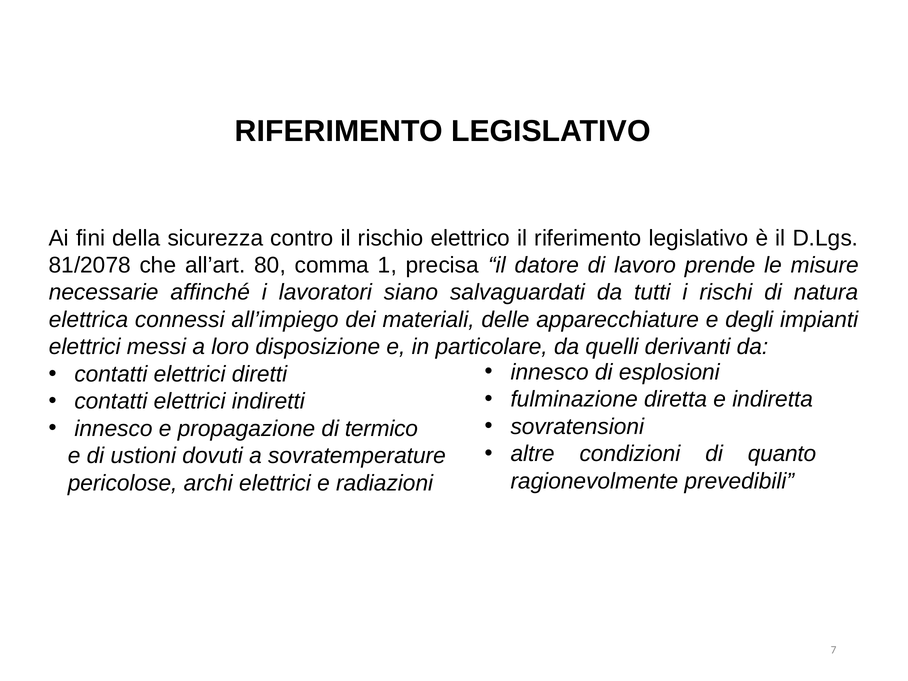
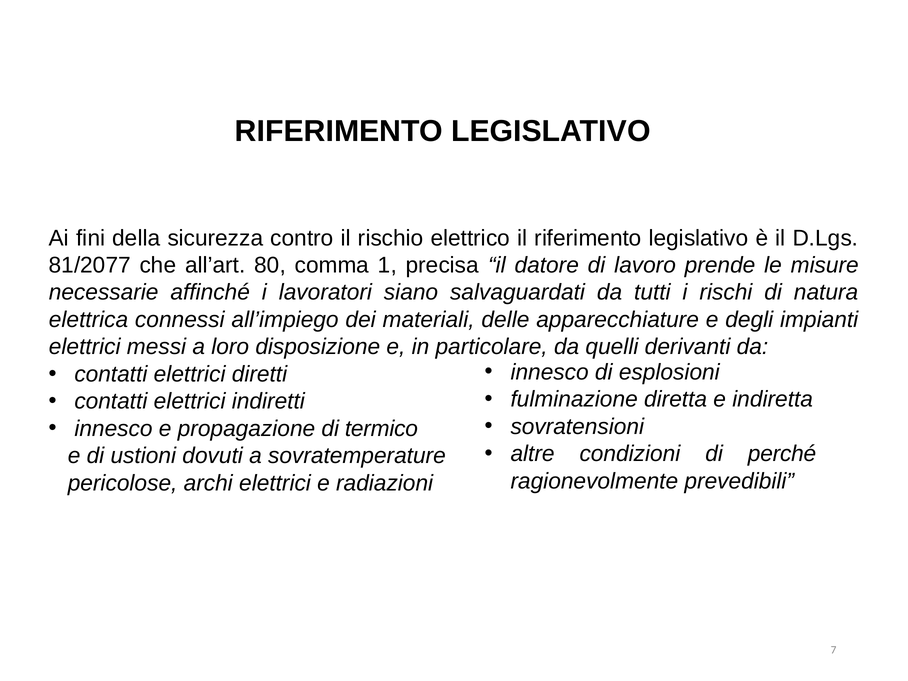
81/2078: 81/2078 -> 81/2077 (90, 265)
quanto: quanto -> perché (782, 454)
